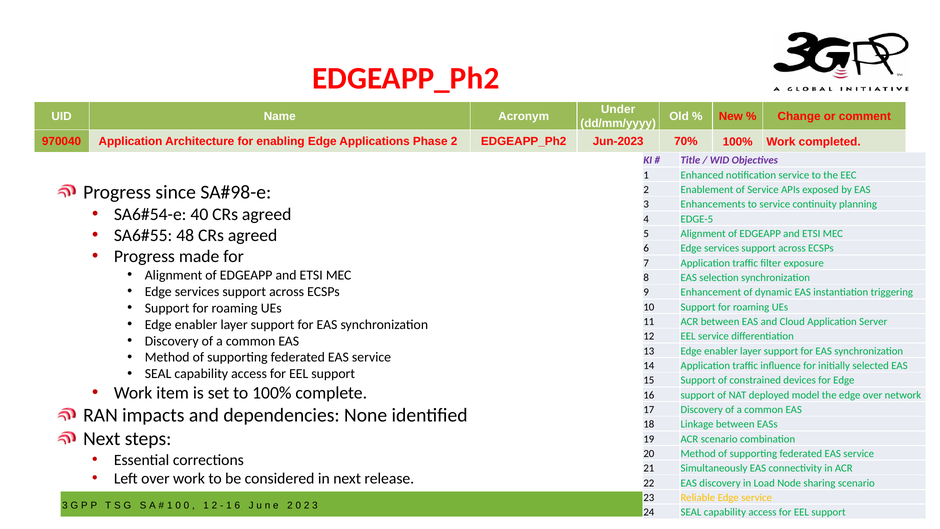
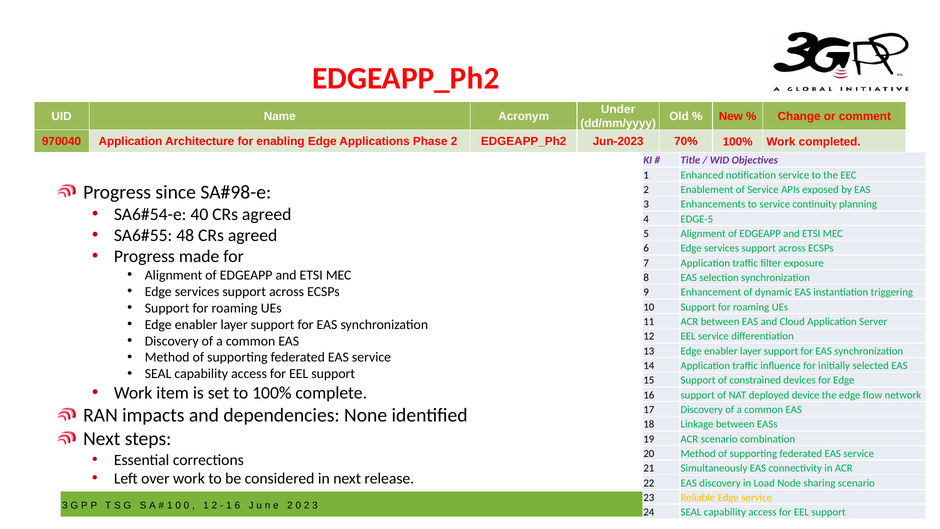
model: model -> device (806, 395)
edge over: over -> flow (873, 395)
